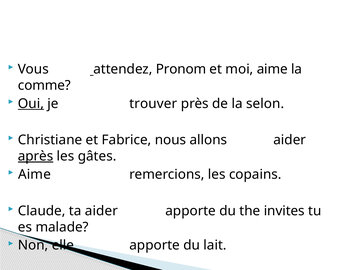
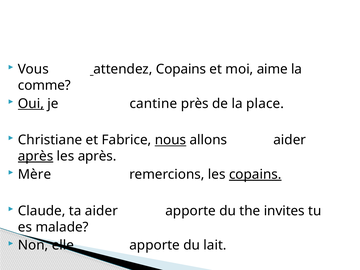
attendez Pronom: Pronom -> Copains (181, 69)
trouver: trouver -> cantine (153, 104)
selon: selon -> place (265, 104)
nous underline: none -> present (170, 140)
les gâtes: gâtes -> après (97, 156)
Aime: Aime -> Mère (35, 174)
copains underline: none -> present (255, 174)
